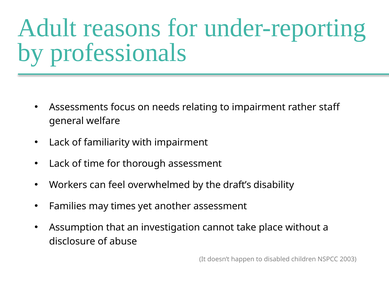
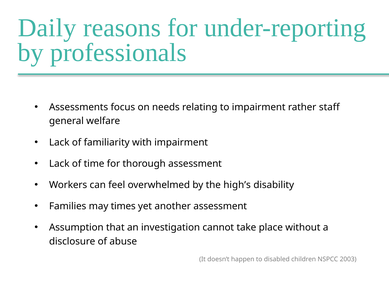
Adult: Adult -> Daily (47, 28)
draft’s: draft’s -> high’s (237, 185)
